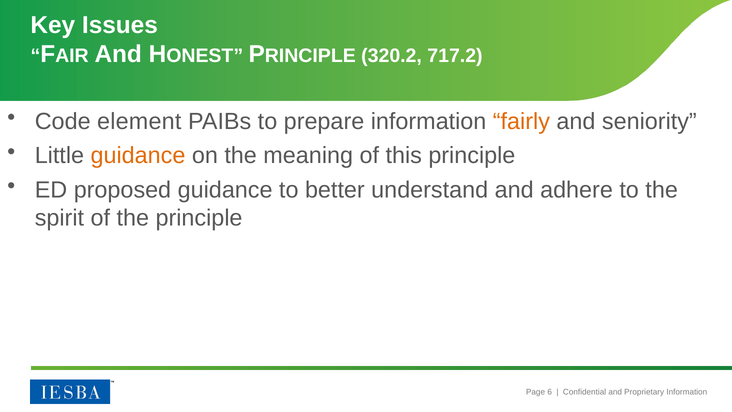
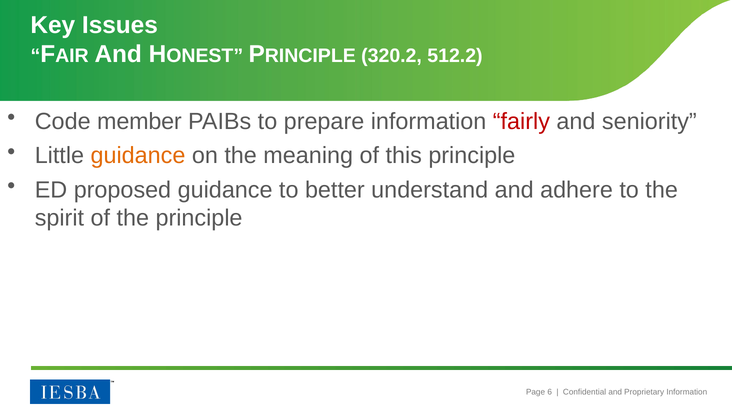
717.2: 717.2 -> 512.2 (455, 56)
element: element -> member (139, 121)
fairly colour: orange -> red (521, 121)
